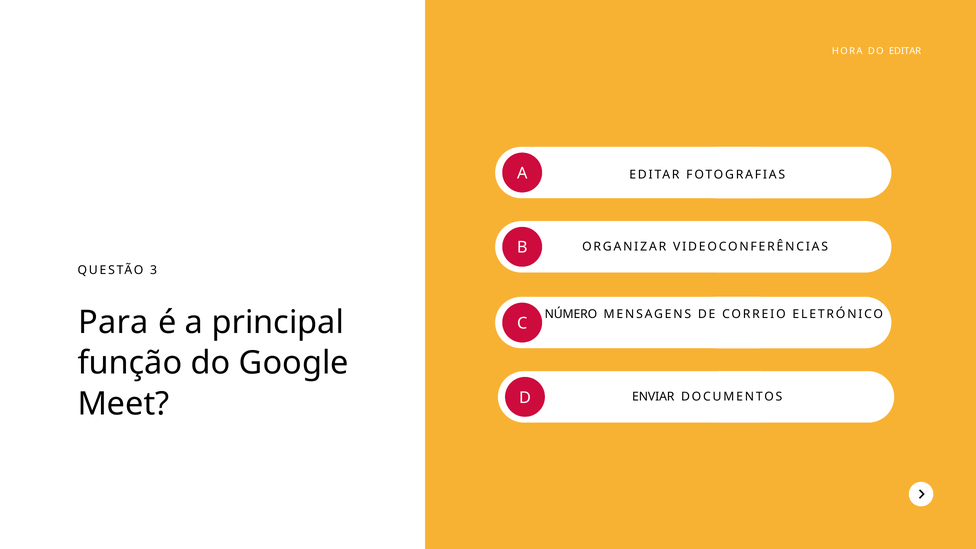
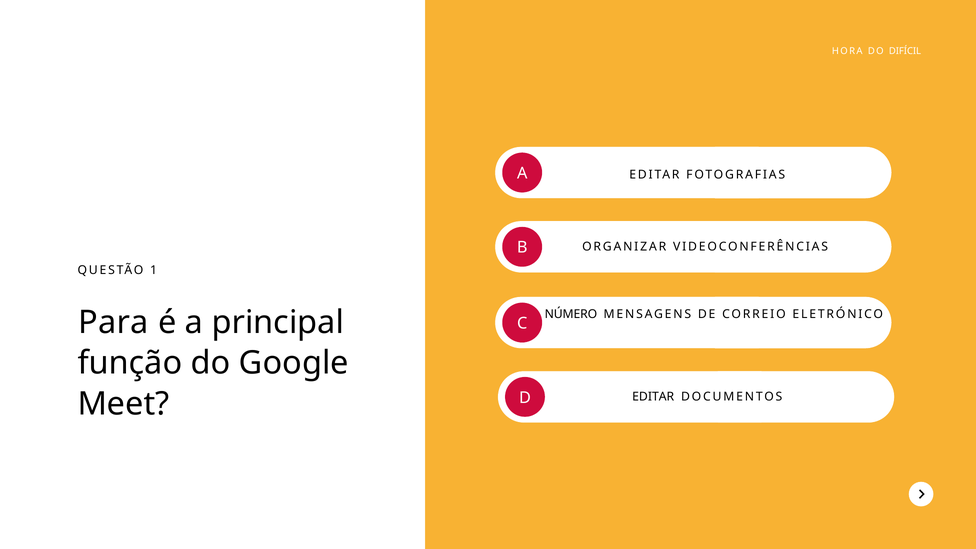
DO EDITAR: EDITAR -> DIFÍCIL (905, 51)
3: 3 -> 1 (154, 270)
ENVIAR: ENVIAR -> EDITAR (653, 397)
